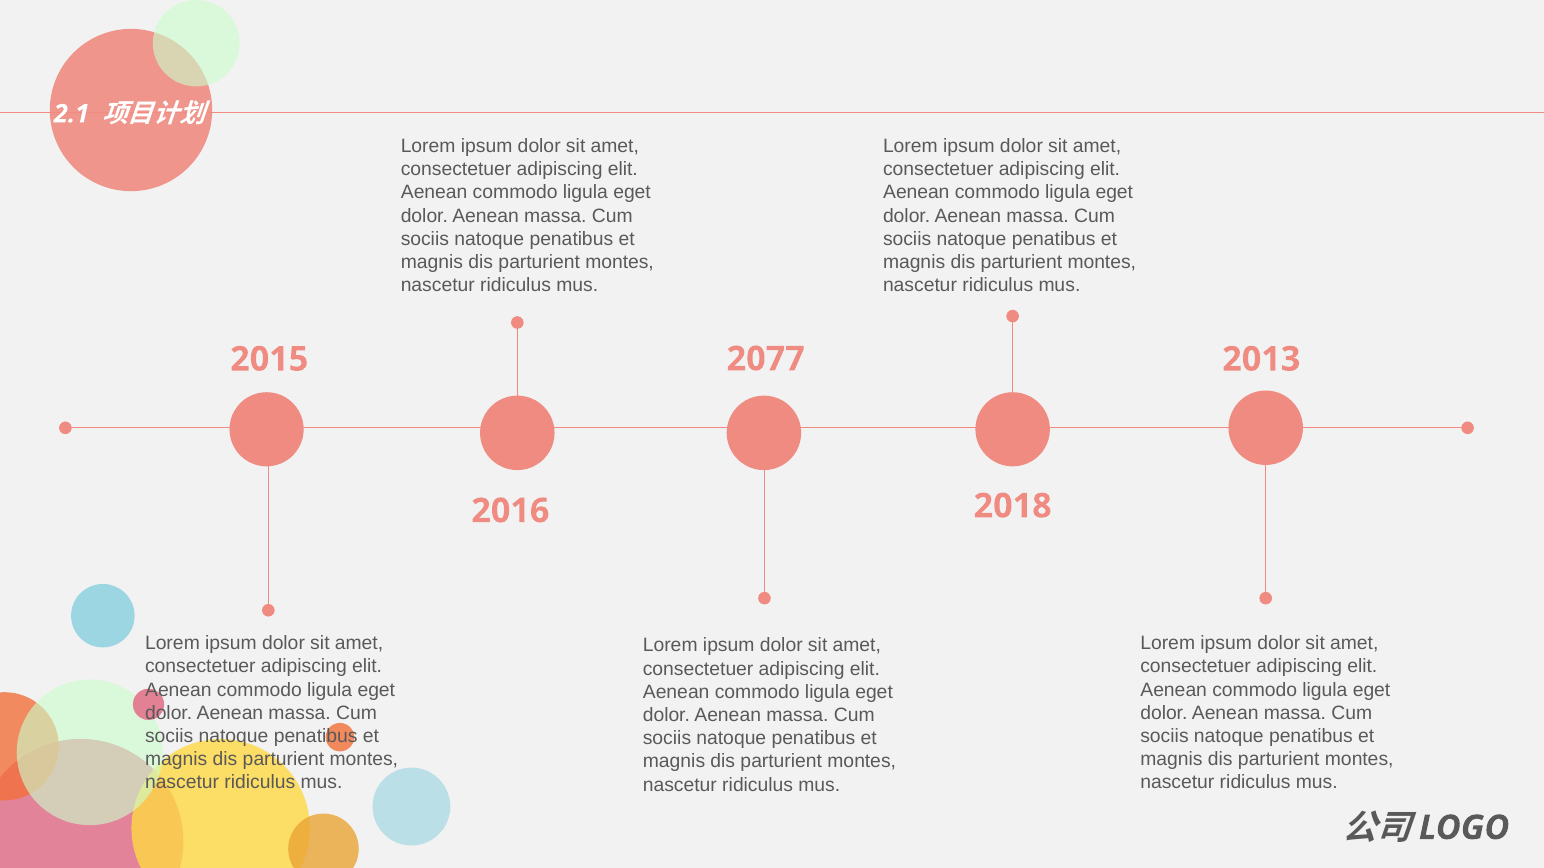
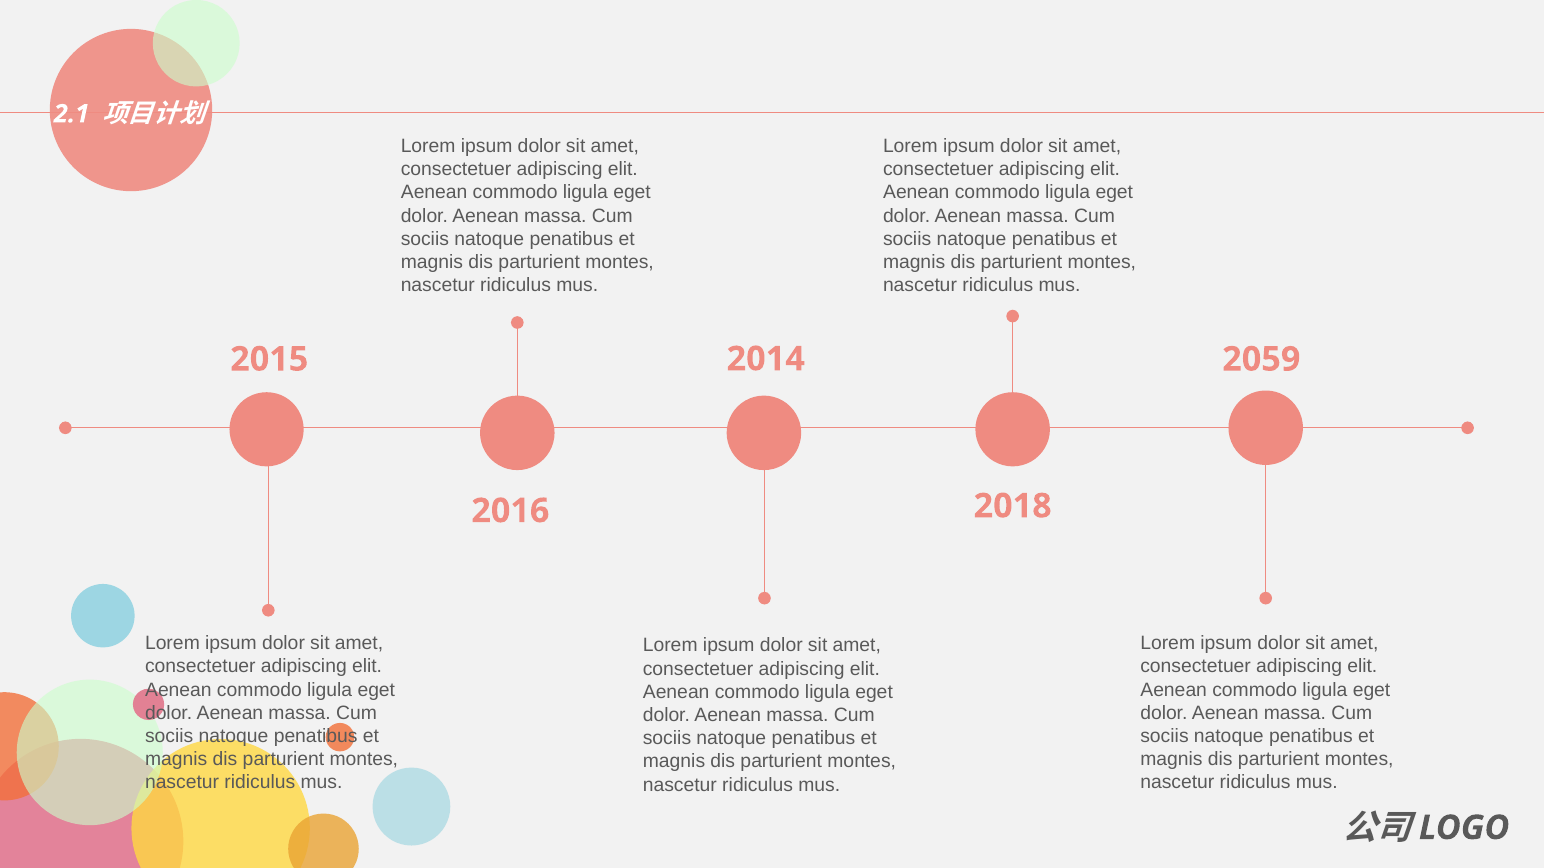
2077: 2077 -> 2014 (766, 359)
2013: 2013 -> 2059 (1261, 359)
